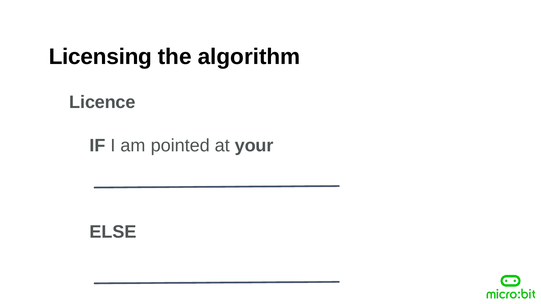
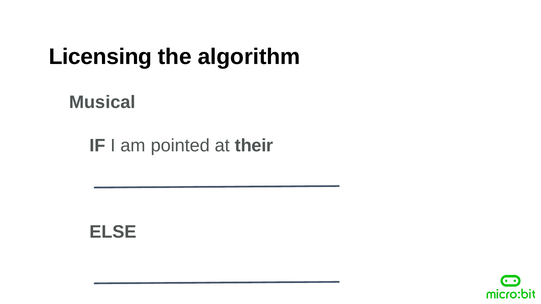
Licence: Licence -> Musical (102, 102)
your: your -> their (254, 146)
